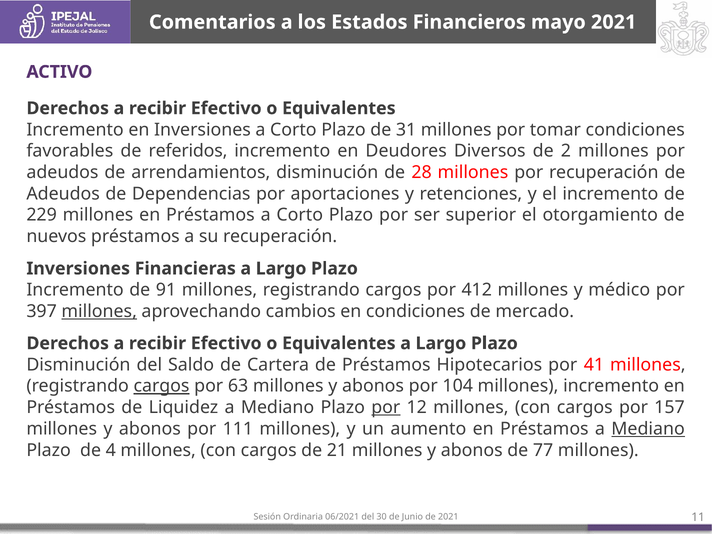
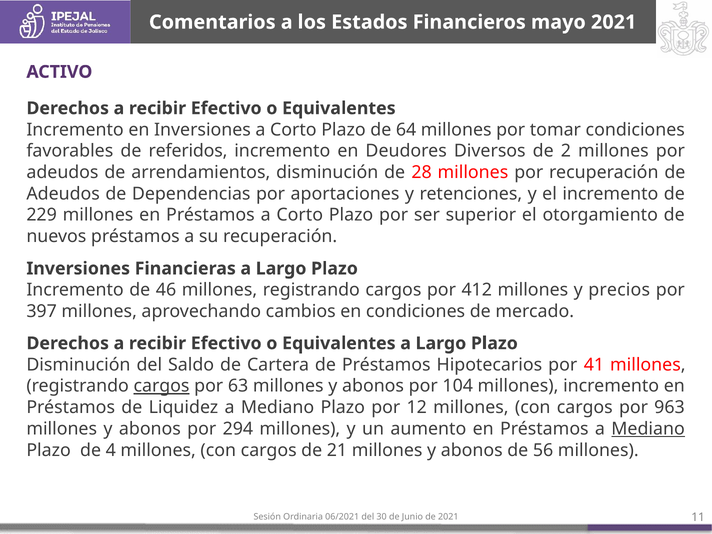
31: 31 -> 64 (406, 130)
91: 91 -> 46 (166, 290)
médico: médico -> precios (619, 290)
millones underline: present -> none (99, 311)
por underline: present -> none (386, 407)
157: 157 -> 963 (670, 407)
111: 111 -> 294 (238, 429)
77: 77 -> 56 (543, 450)
